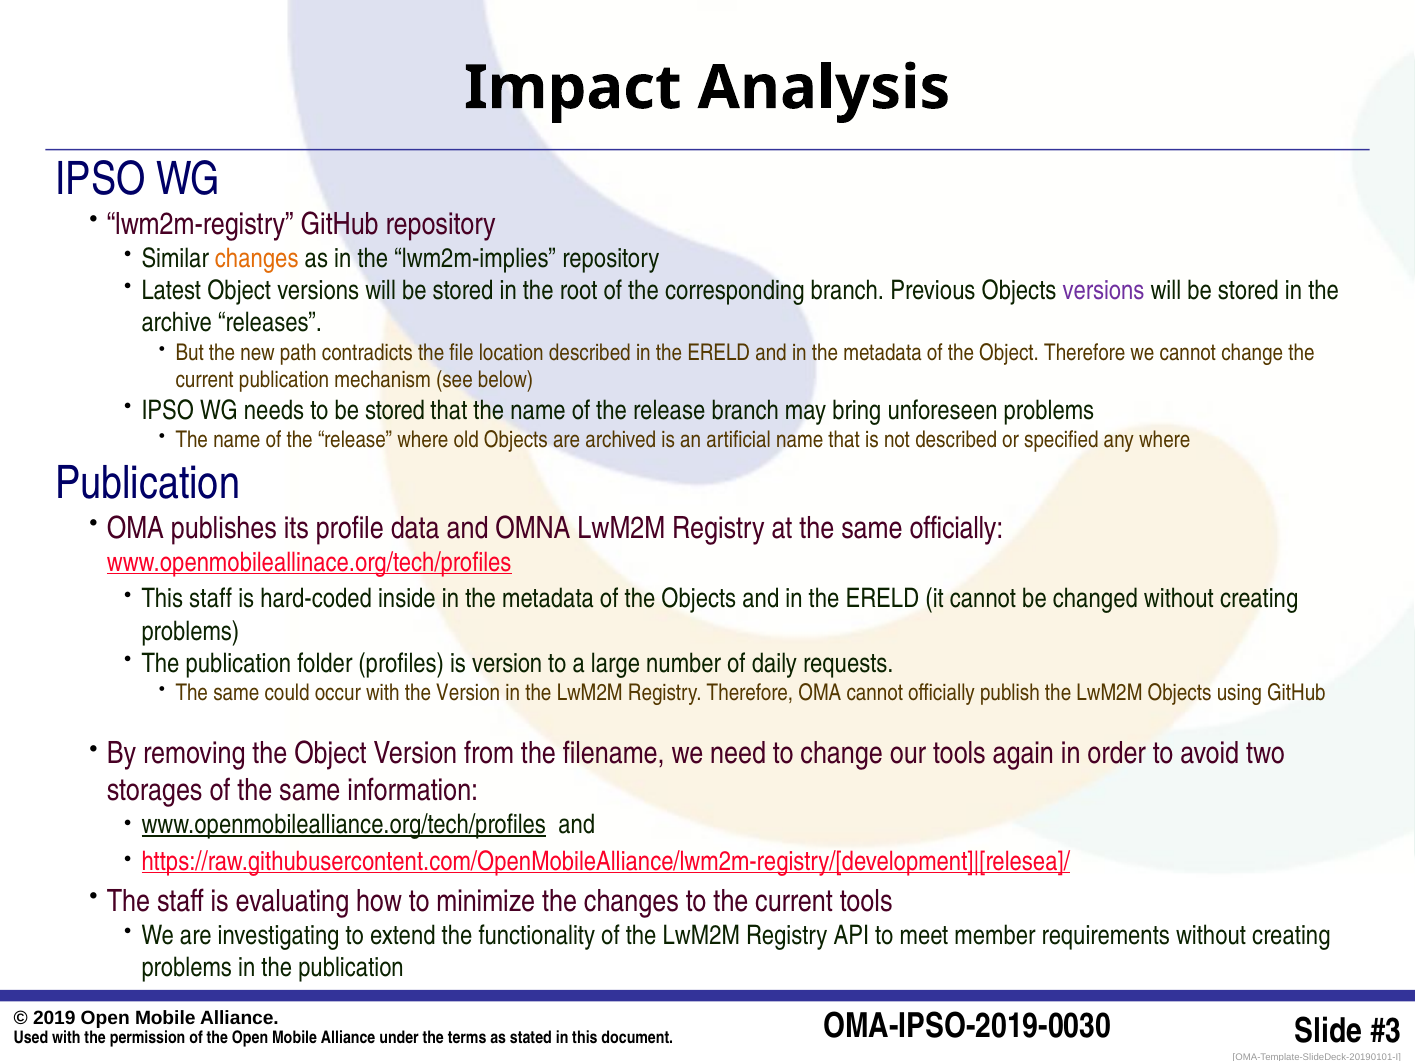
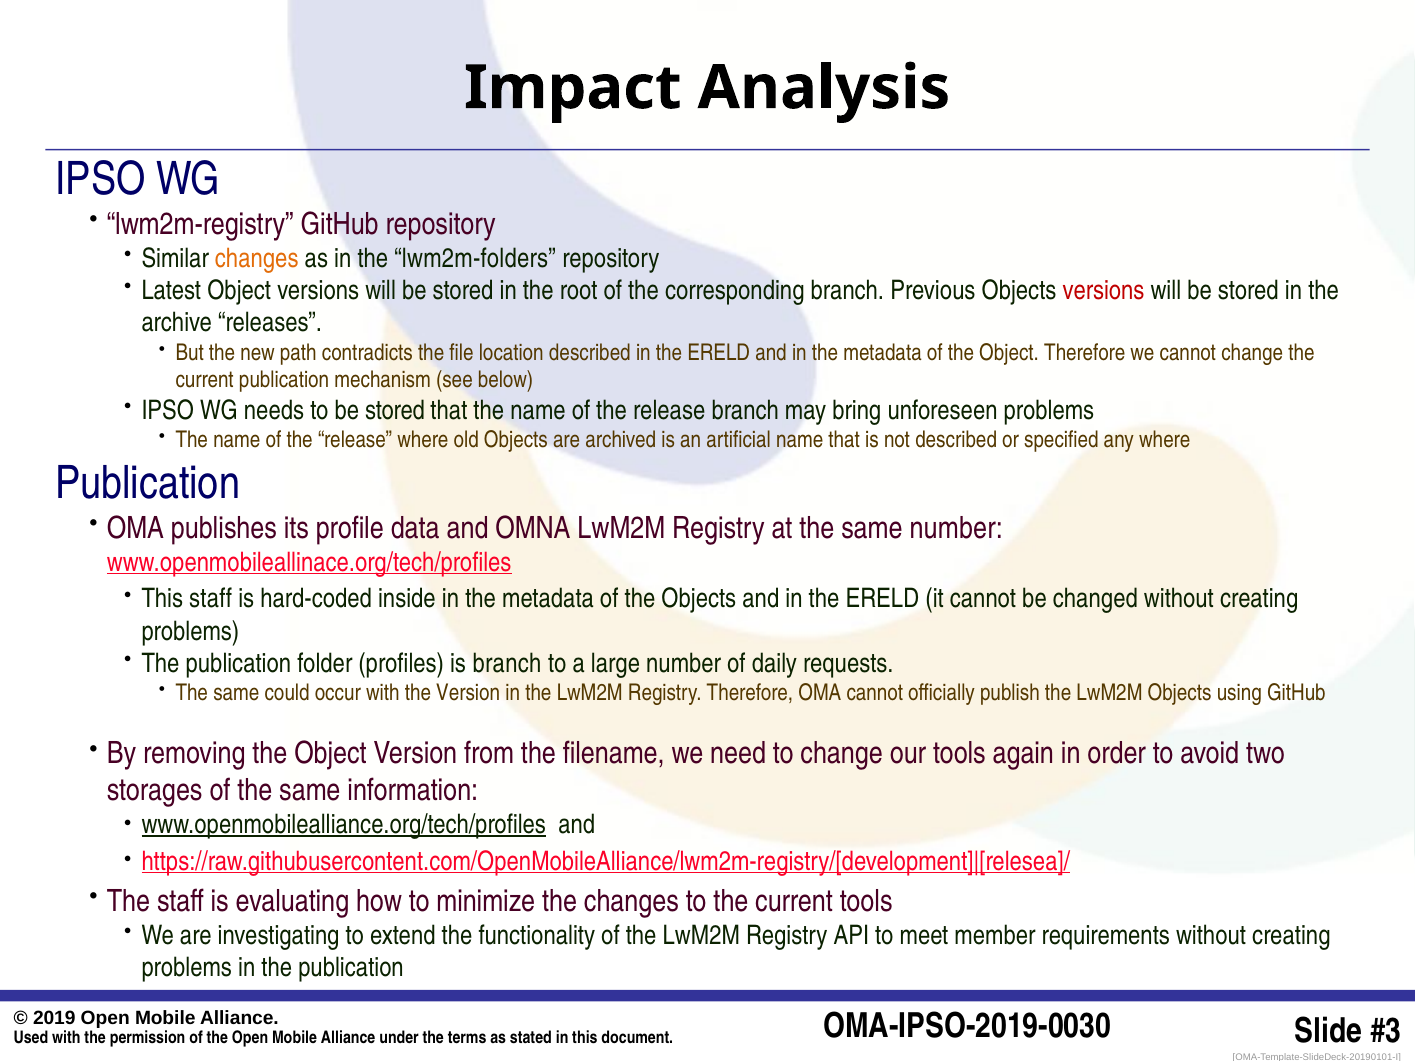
lwm2m-implies: lwm2m-implies -> lwm2m-folders (475, 258)
versions colour: purple -> red (1104, 291)
same officially: officially -> number (956, 528)
is version: version -> branch (507, 664)
